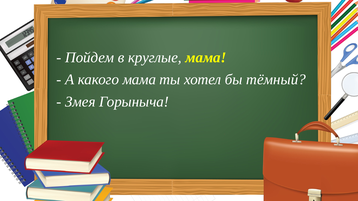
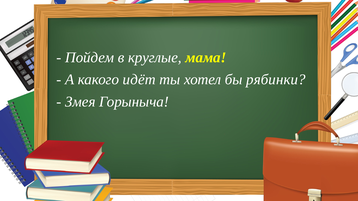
какого мама: мама -> идёт (139, 80)
тёмный: тёмный -> рябинки (276, 80)
